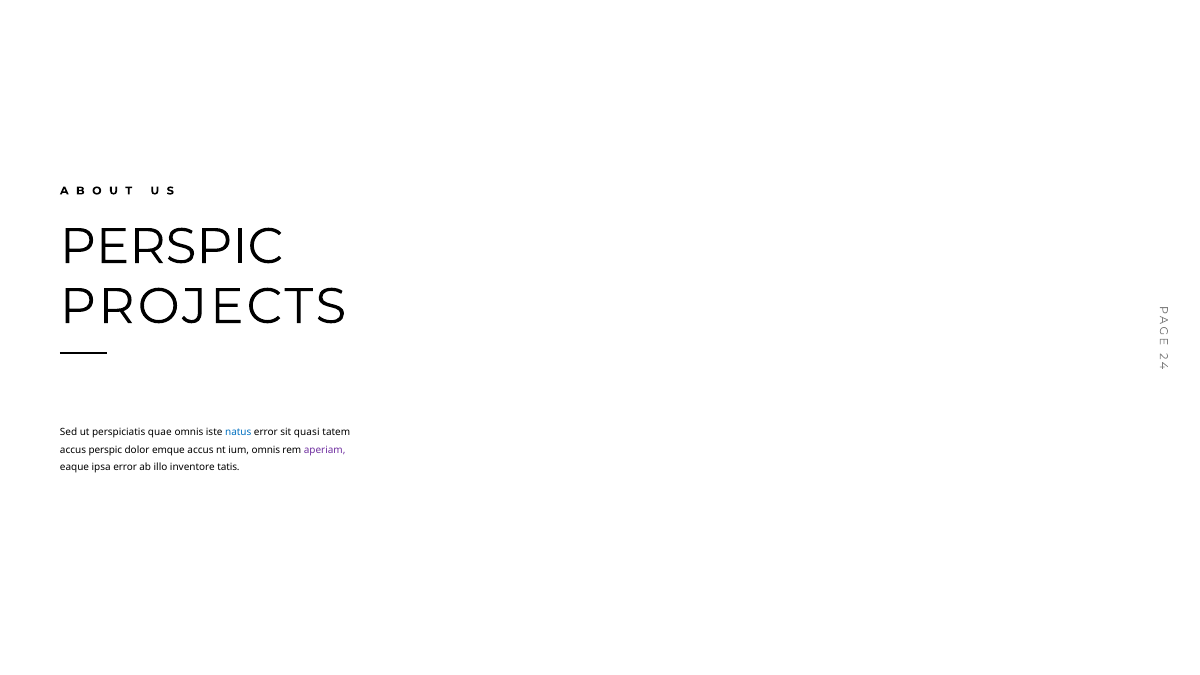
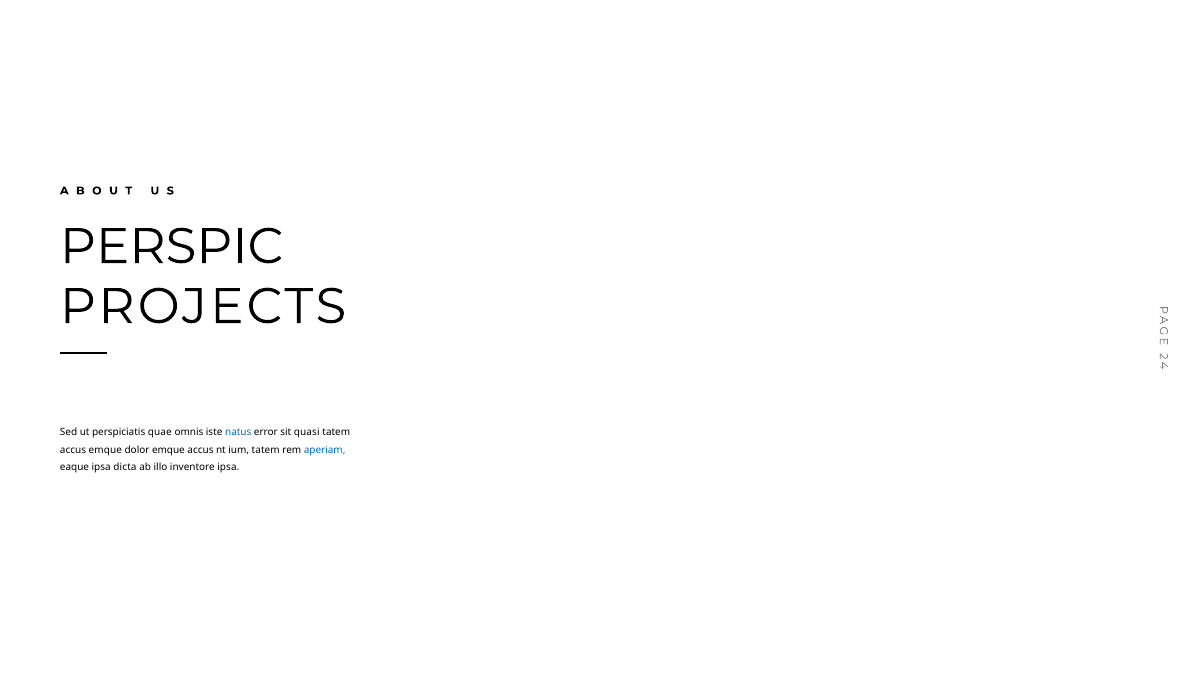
accus perspic: perspic -> emque (105, 450)
ium omnis: omnis -> tatem (266, 450)
aperiam colour: purple -> blue (325, 450)
ipsa error: error -> dicta (125, 468)
inventore tatis: tatis -> ipsa (228, 468)
